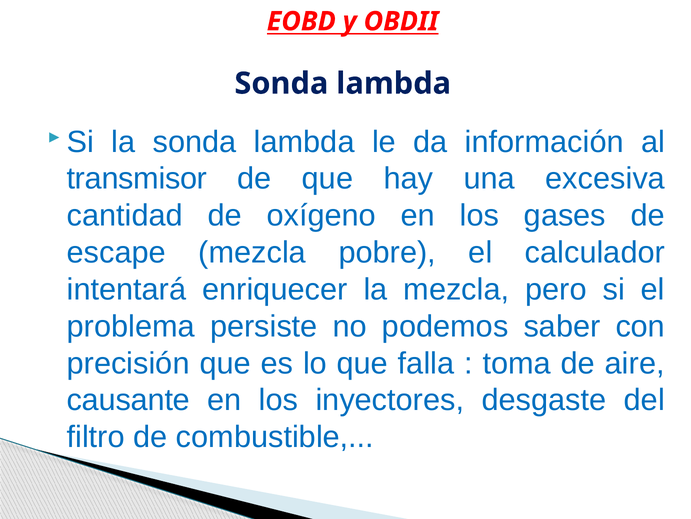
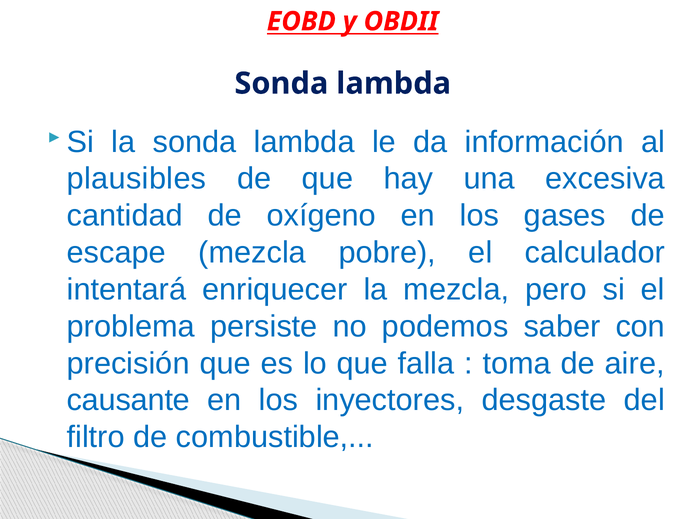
transmisor: transmisor -> plausibles (137, 179)
